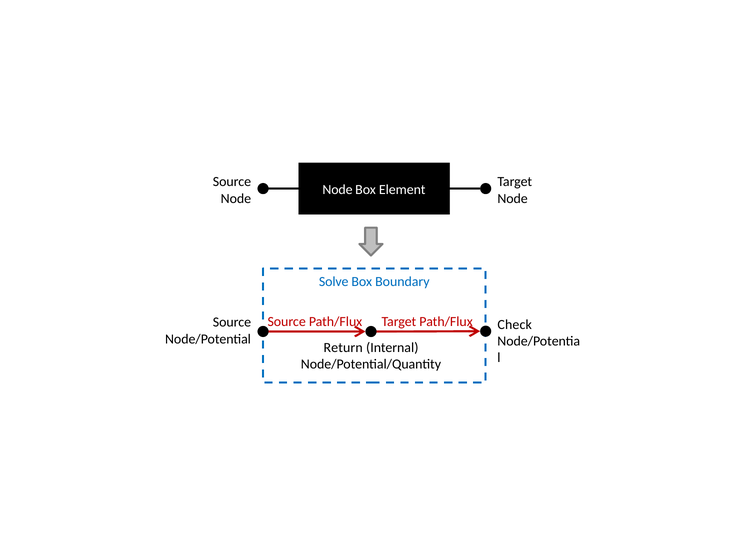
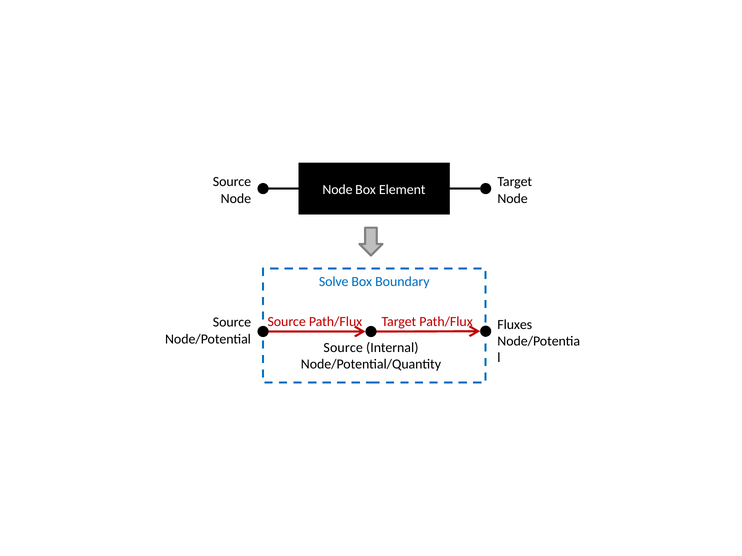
Check: Check -> Fluxes (515, 325)
Return: Return -> Source (343, 348)
